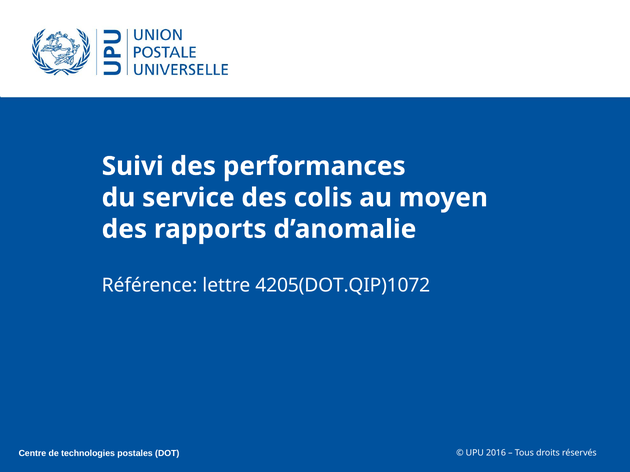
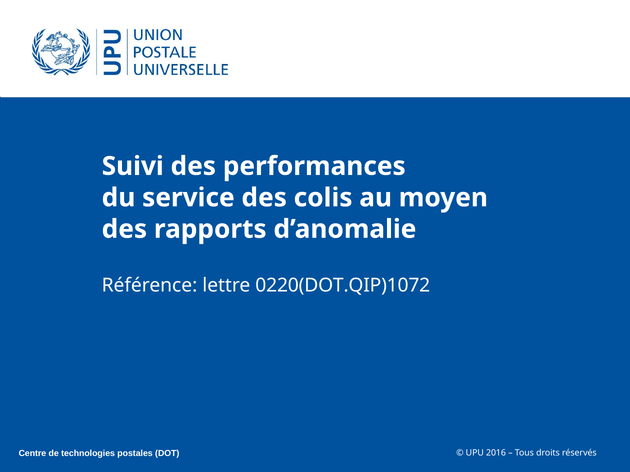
4205(DOT.QIP)1072: 4205(DOT.QIP)1072 -> 0220(DOT.QIP)1072 (343, 286)
